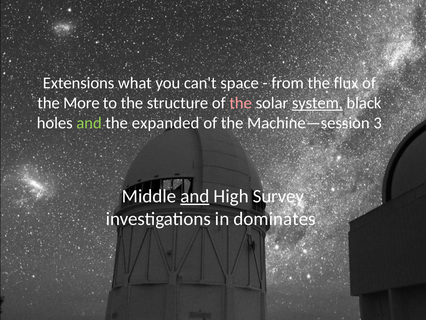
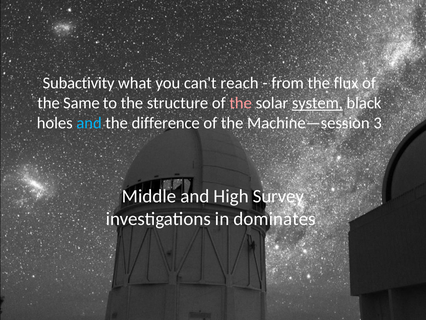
Extensions: Extensions -> Subactivity (79, 83)
space: space -> reach (239, 83)
More: More -> Same (81, 103)
and colour: light green -> light blue (89, 123)
expanded: expanded -> difference (166, 123)
and underline: present -> none (195, 196)
